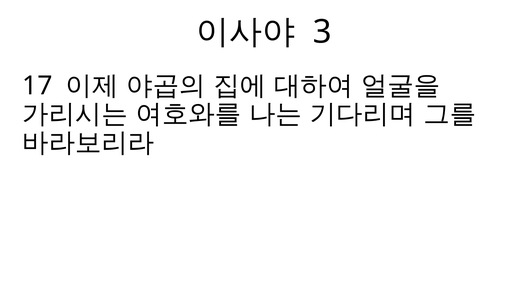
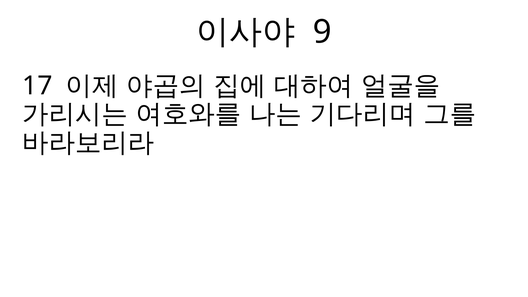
3: 3 -> 9 (322, 32)
